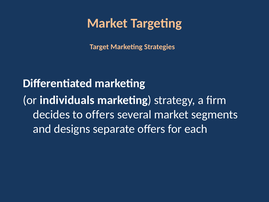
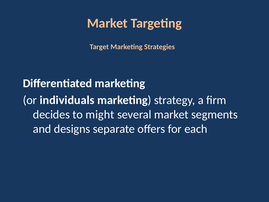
to offers: offers -> might (100, 114)
